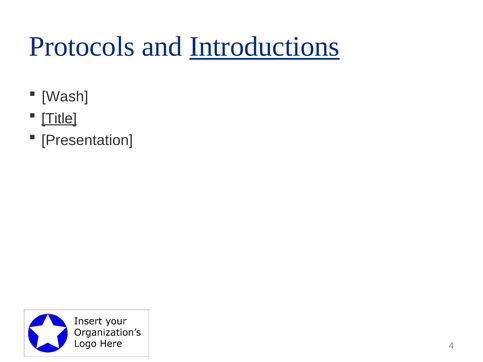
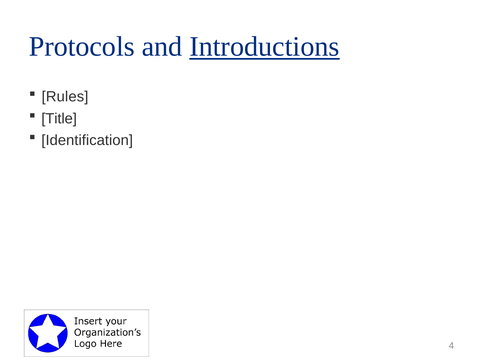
Wash: Wash -> Rules (65, 97)
Title underline: present -> none (59, 119)
Presentation: Presentation -> Identification (87, 140)
